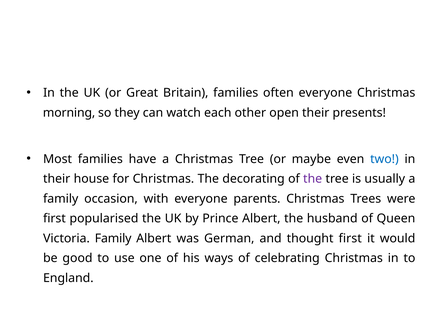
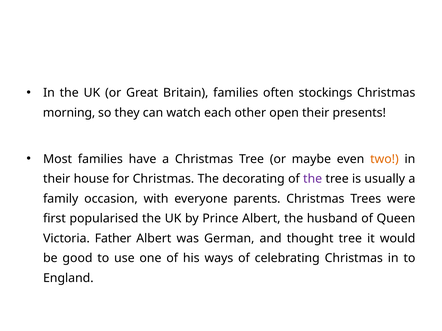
often everyone: everyone -> stockings (325, 93)
two colour: blue -> orange (384, 159)
Victoria Family: Family -> Father (113, 239)
thought first: first -> tree (350, 239)
